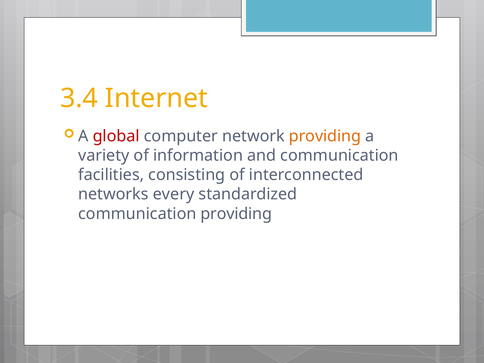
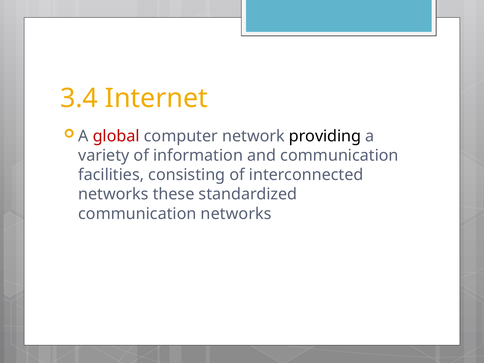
providing colour: orange -> black (325, 136)
every: every -> these (174, 194)
communication providing: providing -> networks (236, 214)
